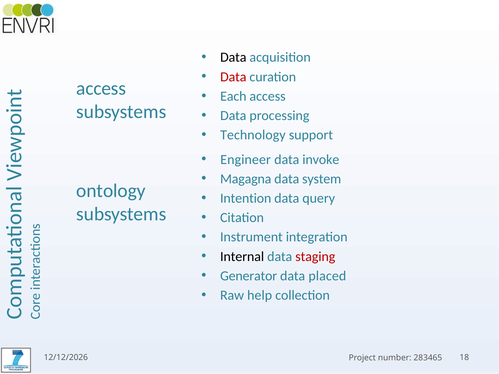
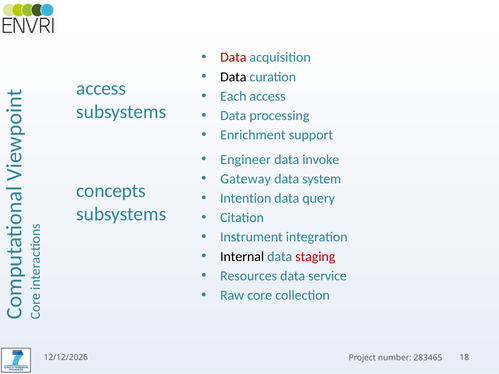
Data colour: black -> red (233, 57)
Data colour: red -> black (233, 77)
Technology: Technology -> Enrichment (253, 135)
Magagna: Magagna -> Gateway (246, 179)
ontology: ontology -> concepts (111, 191)
Generator: Generator -> Resources (249, 276)
placed: placed -> service (327, 276)
help: help -> core (260, 295)
